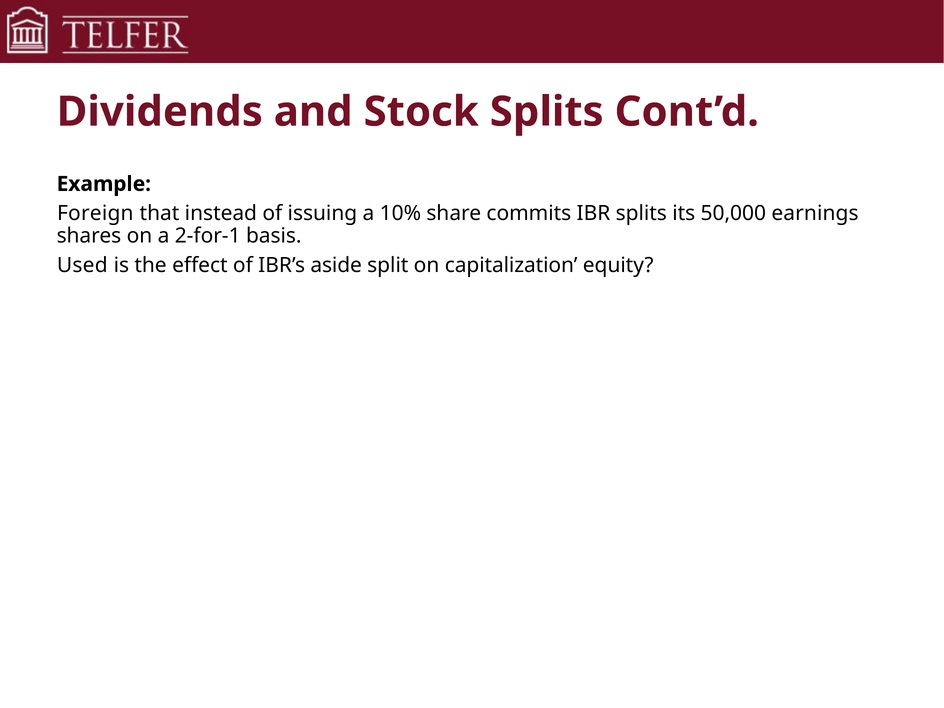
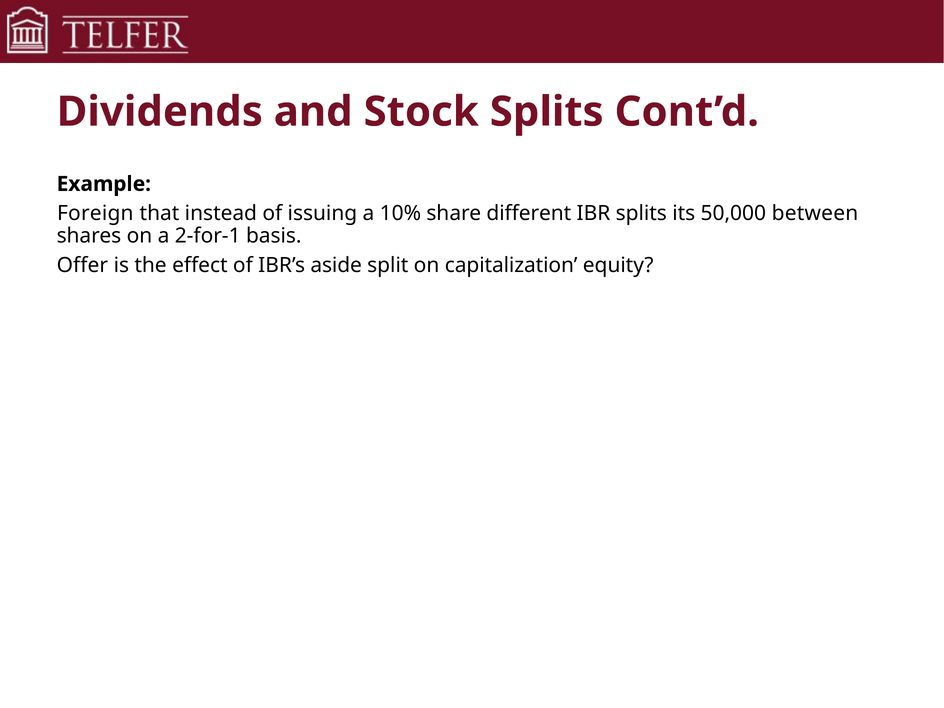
commits: commits -> different (529, 213)
earnings: earnings -> between (815, 213)
Used: Used -> Offer (82, 265)
